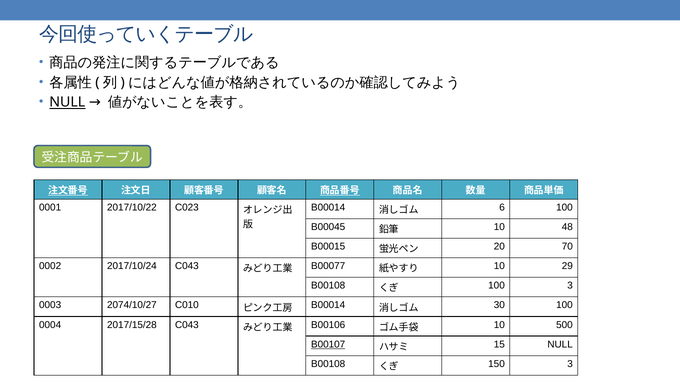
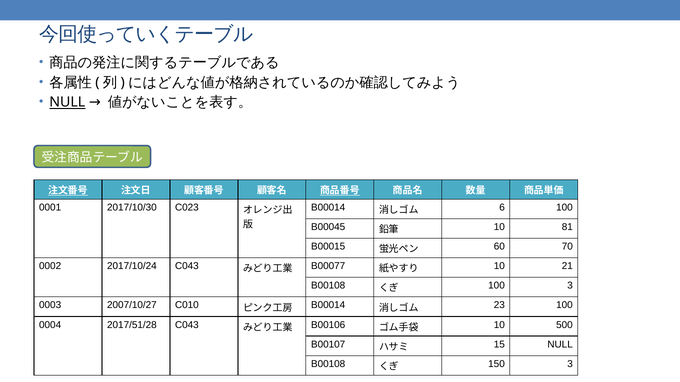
2017/10/22: 2017/10/22 -> 2017/10/30 (132, 208)
48: 48 -> 81 (567, 227)
20: 20 -> 60 (499, 247)
29: 29 -> 21 (567, 266)
2074/10/27: 2074/10/27 -> 2007/10/27 (132, 306)
30: 30 -> 23 (499, 306)
2017/15/28: 2017/15/28 -> 2017/51/28 (132, 325)
B00107 underline: present -> none (328, 345)
